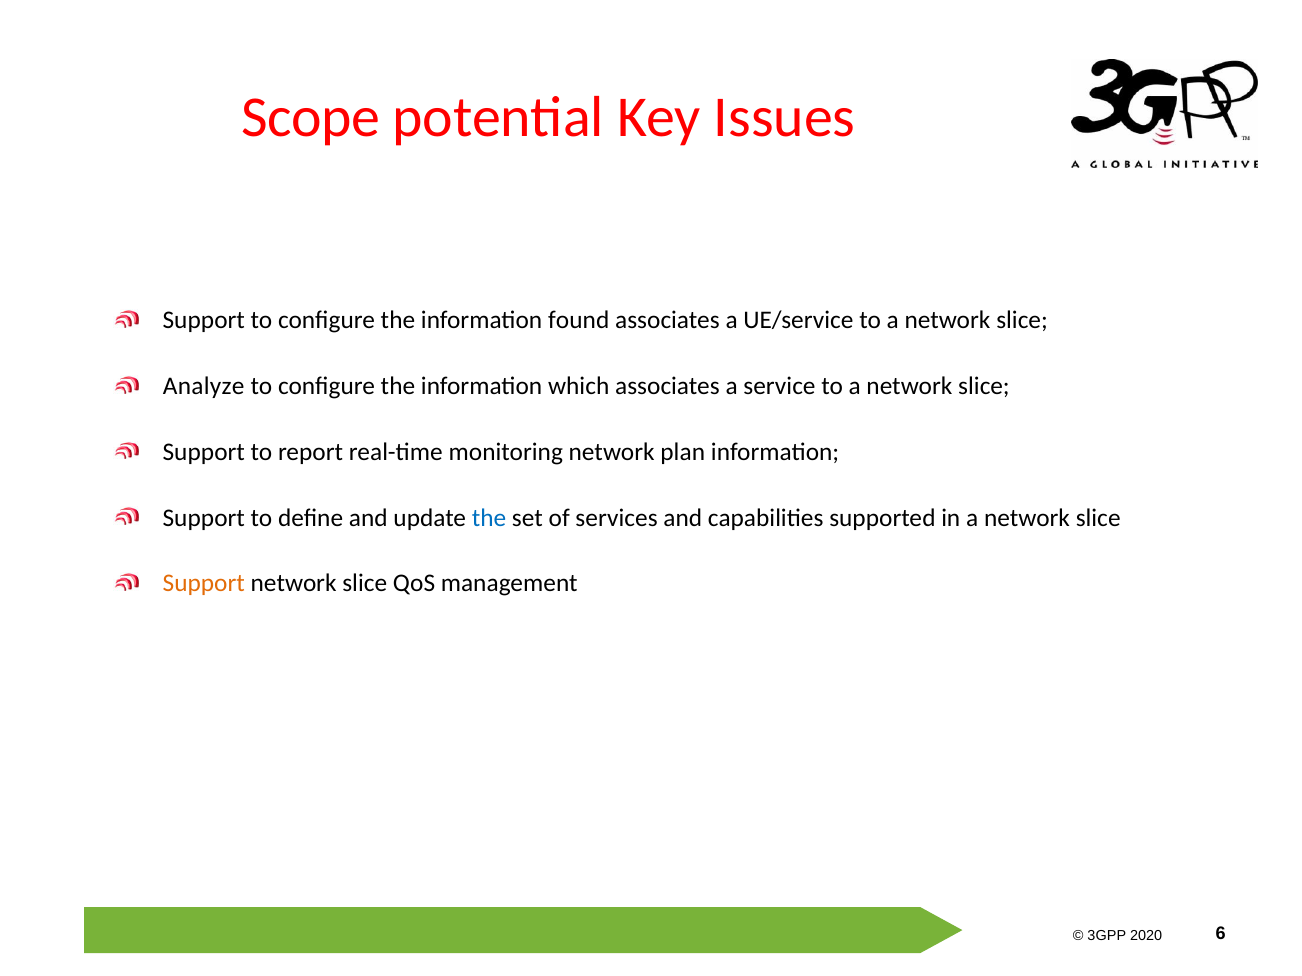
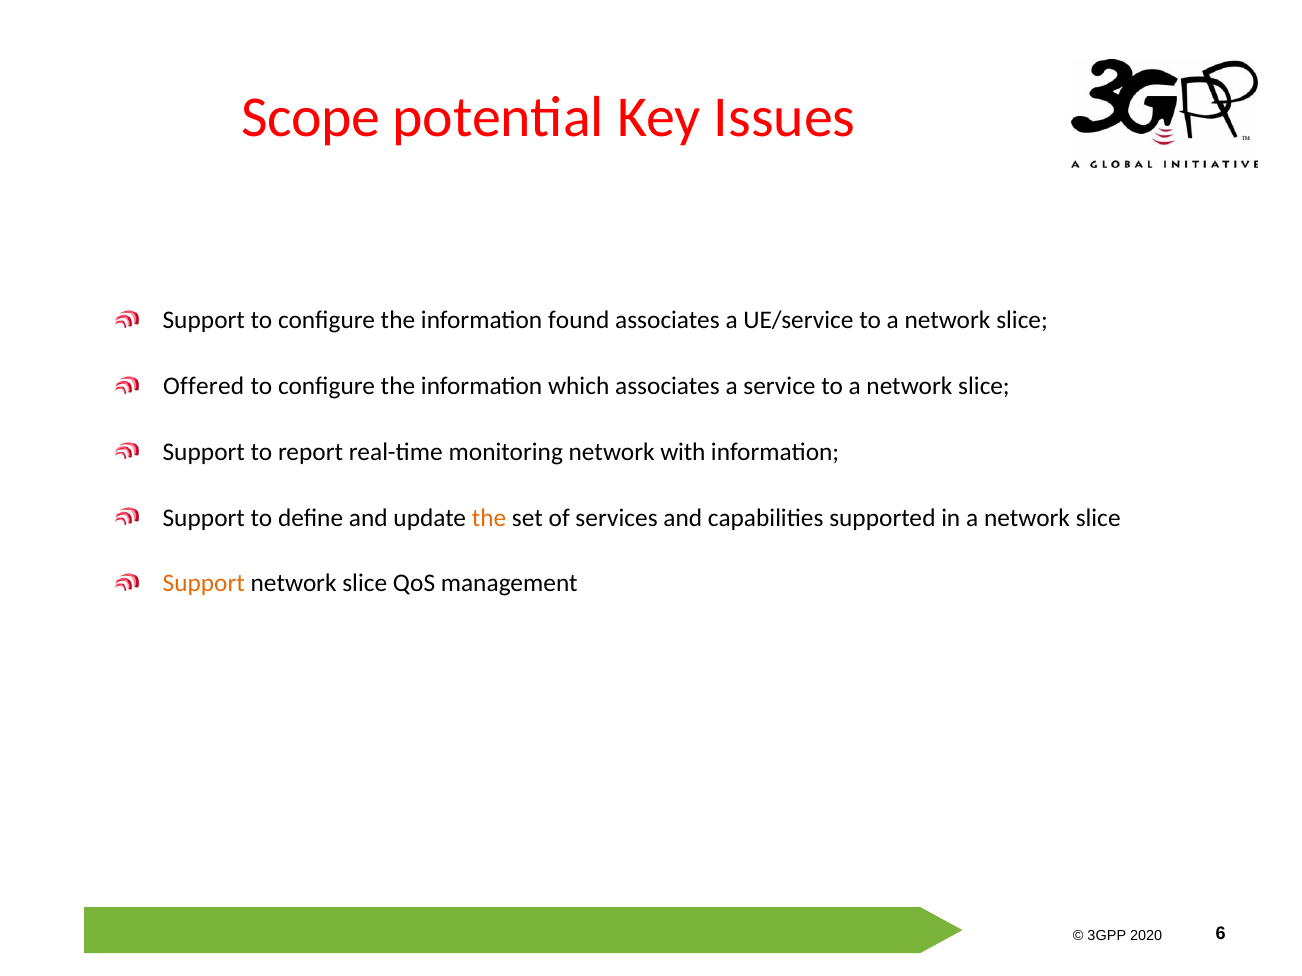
Analyze: Analyze -> Offered (204, 386)
plan: plan -> with (683, 452)
the colour: blue -> orange (489, 518)
